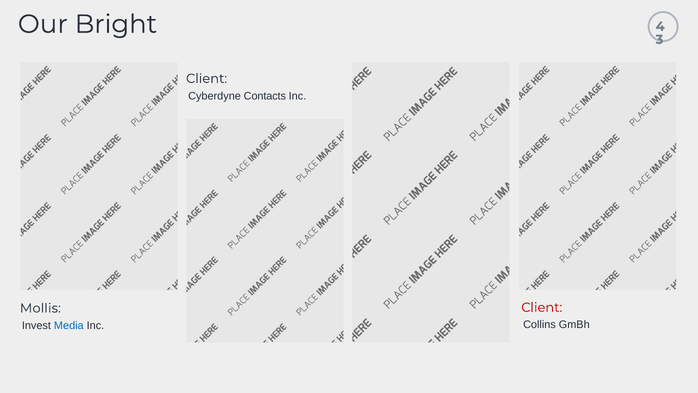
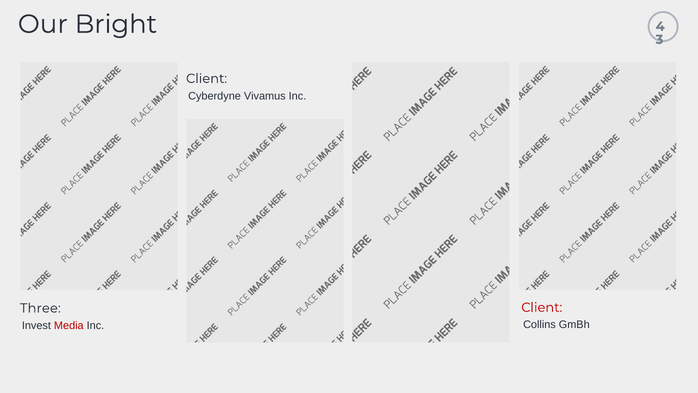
Contacts: Contacts -> Vivamus (265, 96)
Mollis: Mollis -> Three (40, 308)
Media colour: blue -> red (69, 325)
